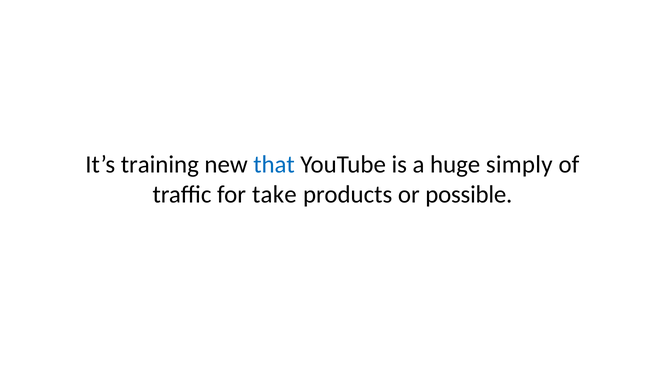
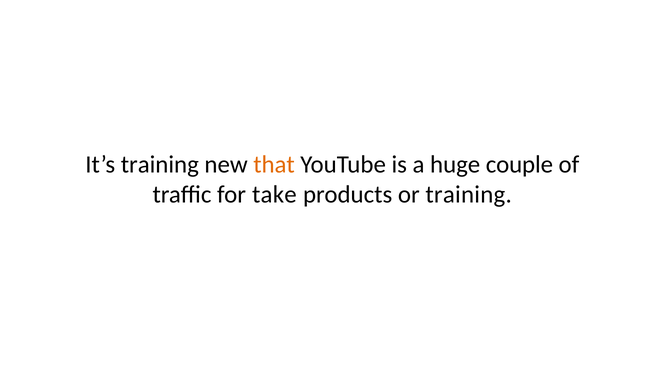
that colour: blue -> orange (274, 164)
simply: simply -> couple (519, 164)
or possible: possible -> training (469, 194)
